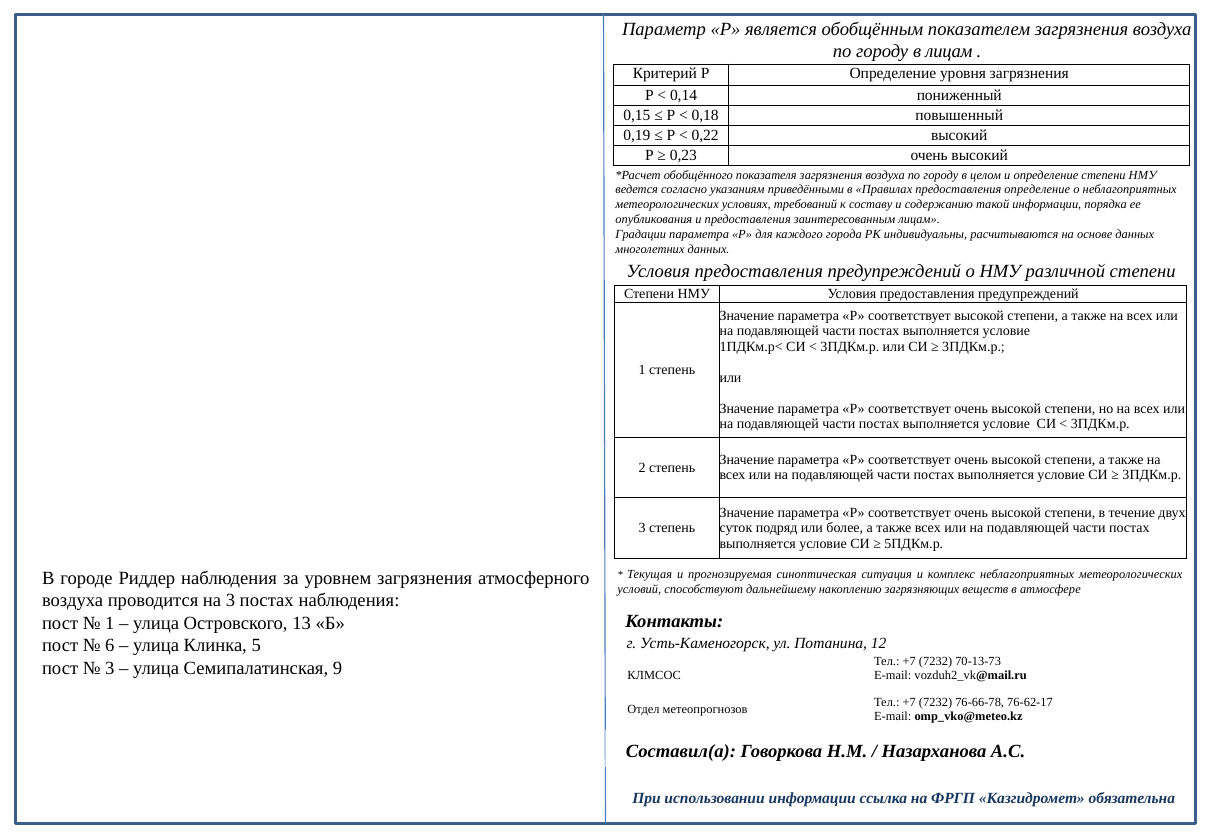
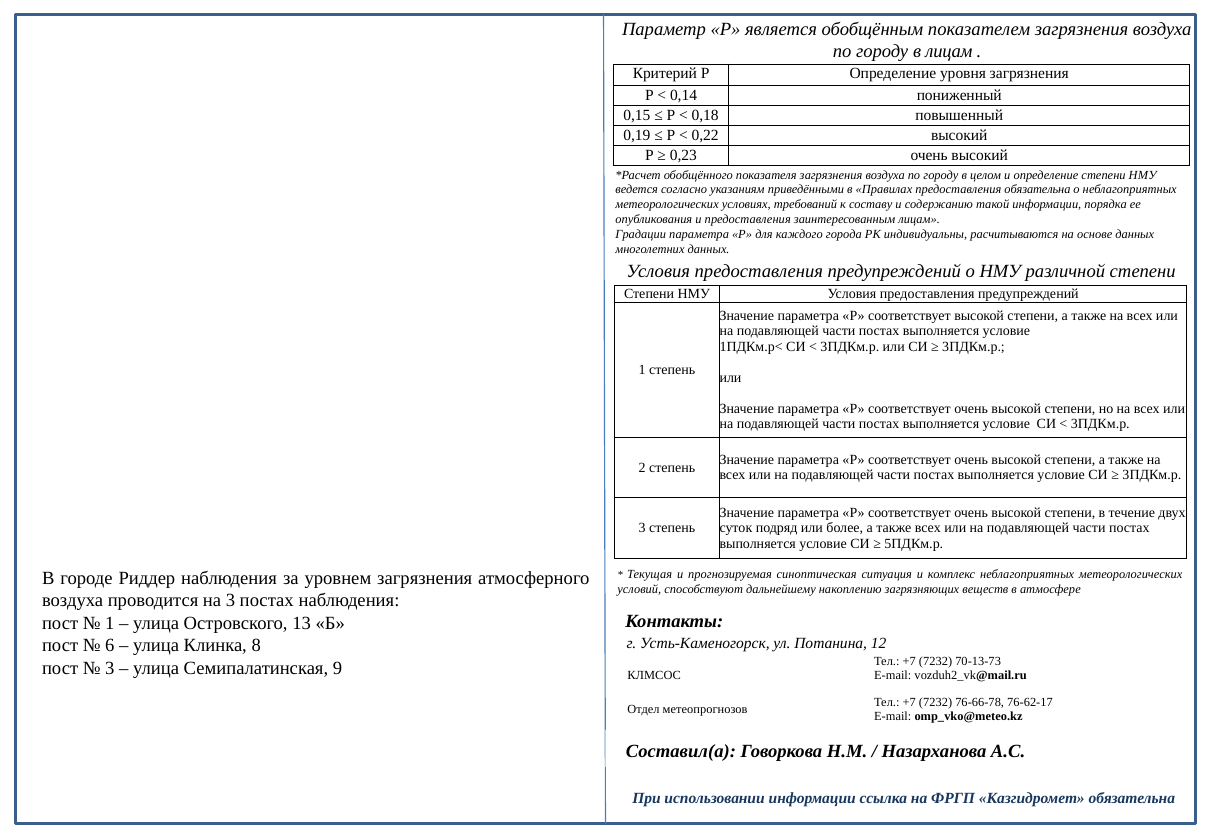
предоставления определение: определение -> обязательна (1037, 190)
5: 5 -> 8 (256, 646)
